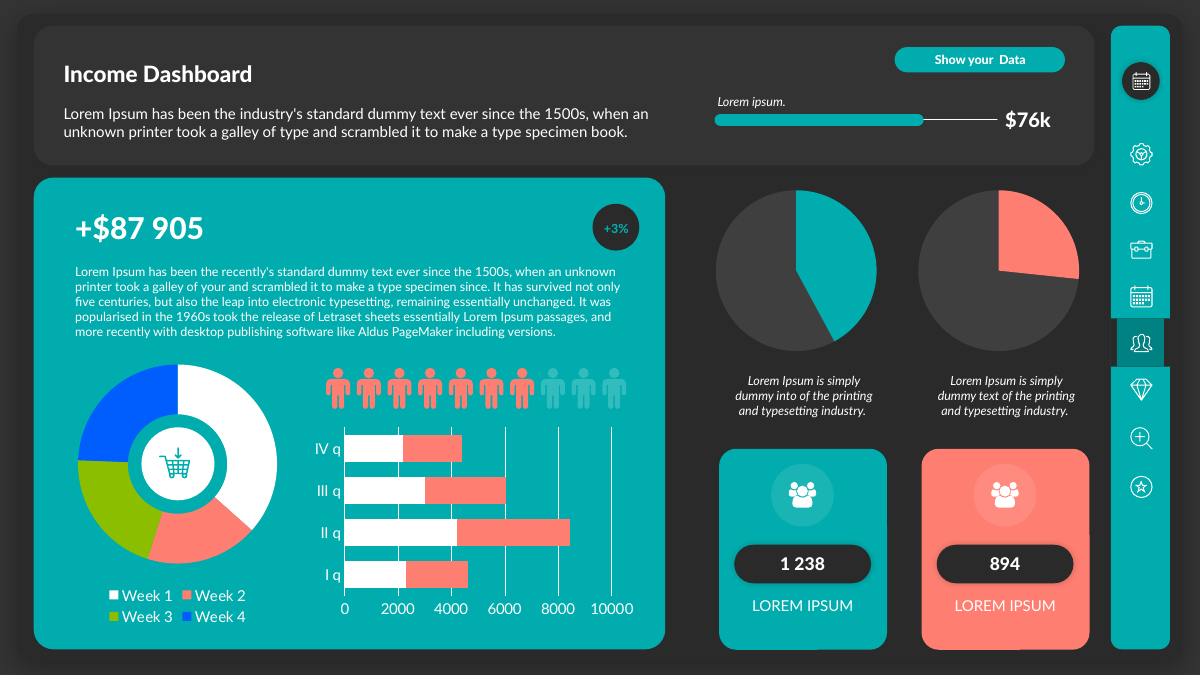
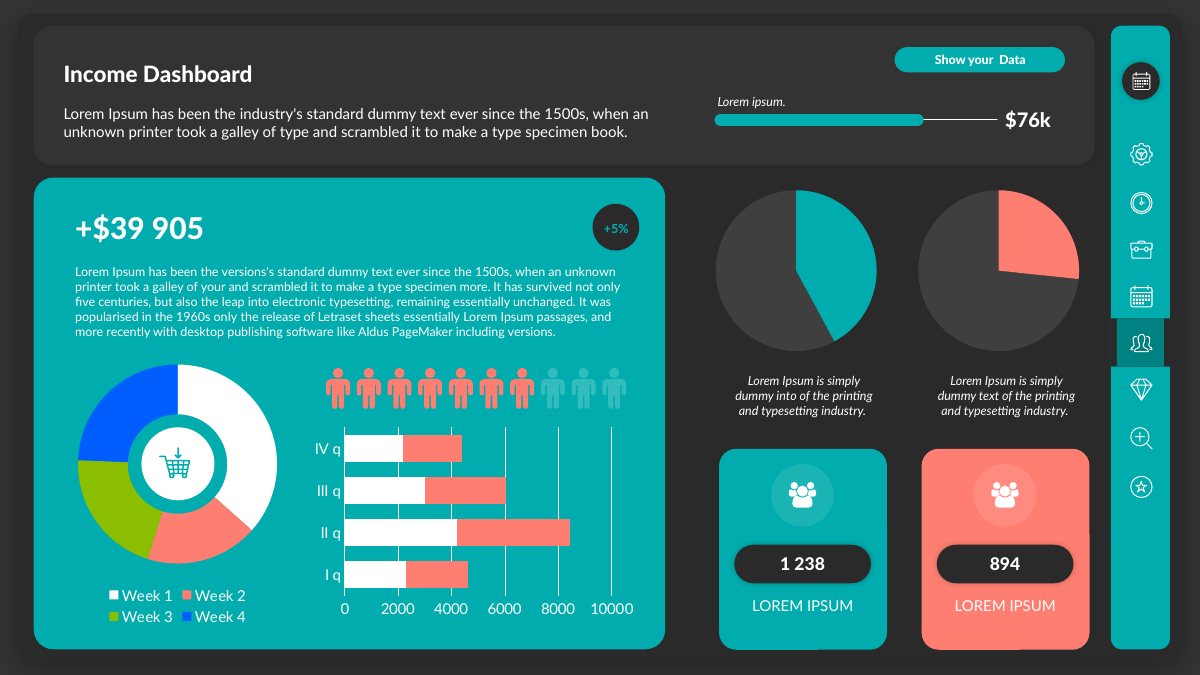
+$87: +$87 -> +$39 (110, 230)
+3%: +3% -> +5% (616, 229)
recently's: recently's -> versions's (248, 273)
specimen since: since -> more (475, 288)
1960s took: took -> only (225, 318)
